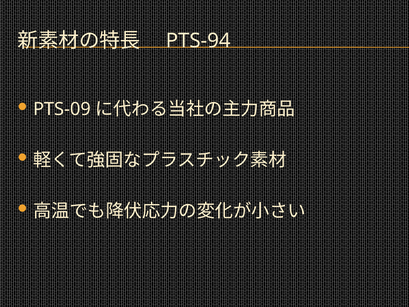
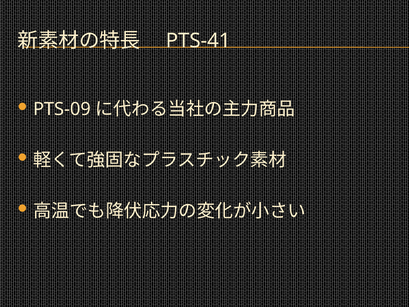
PTS-94: PTS-94 -> PTS-41 (198, 41)
